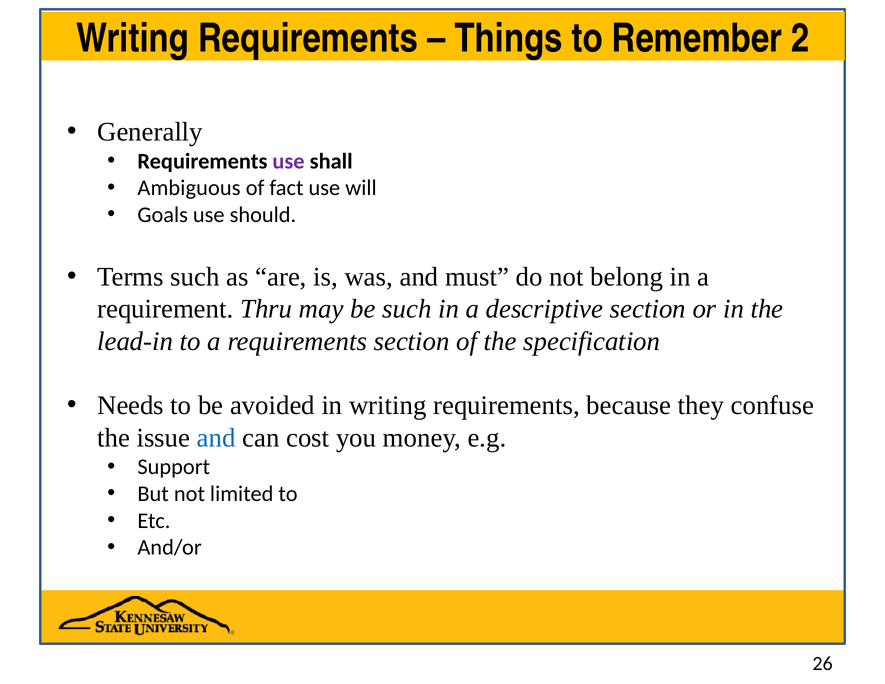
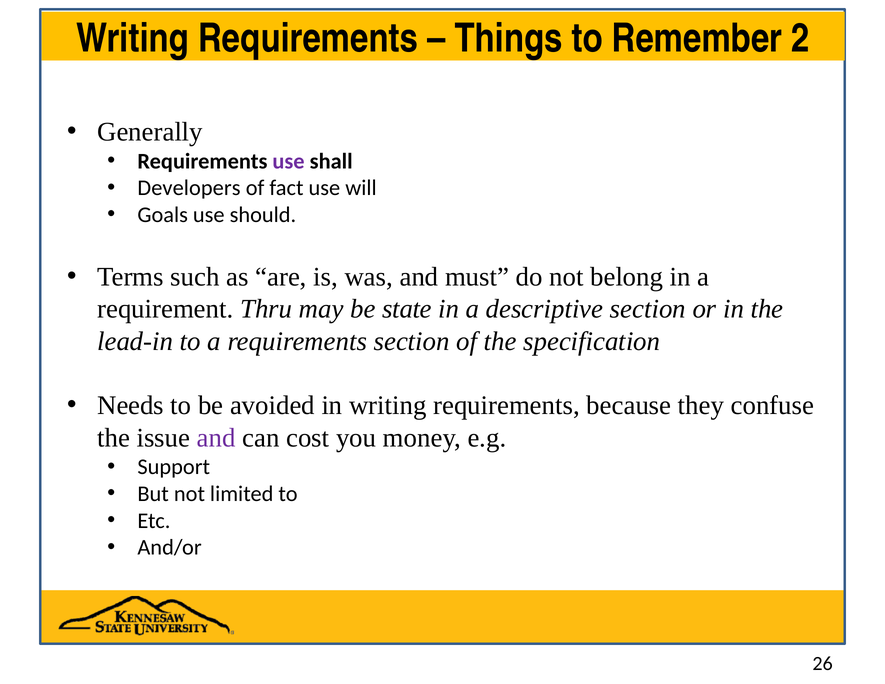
Ambiguous: Ambiguous -> Developers (189, 188)
be such: such -> state (407, 309)
and colour: blue -> purple (216, 438)
